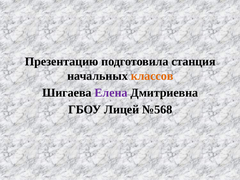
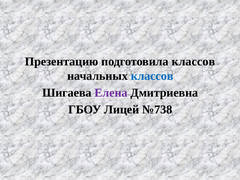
подготовила станция: станция -> классов (193, 61)
классов colour: orange -> blue (152, 76)
№568: №568 -> №738 (157, 109)
